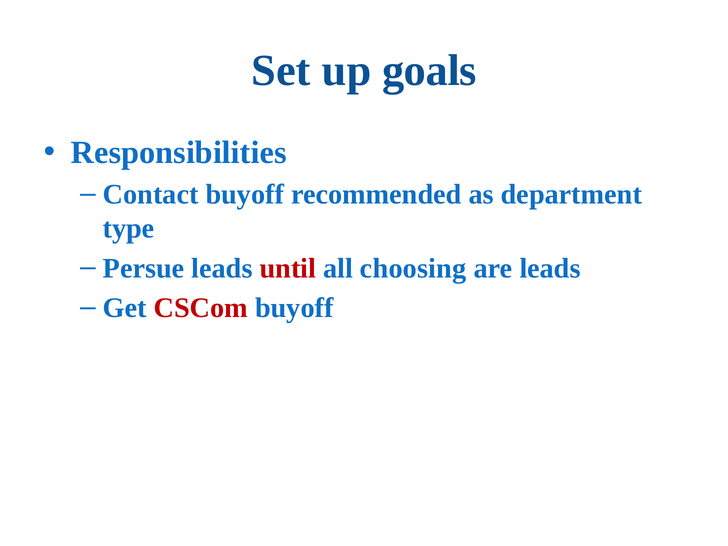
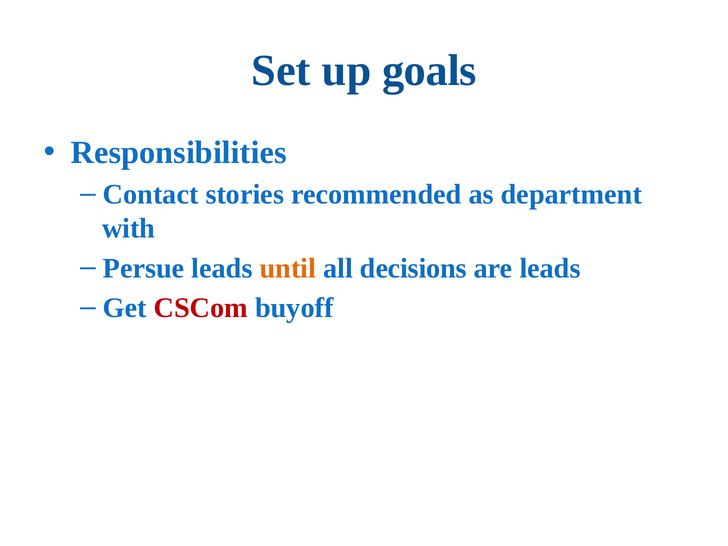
Contact buyoff: buyoff -> stories (245, 195)
type: type -> with (129, 229)
until colour: red -> orange (288, 268)
choosing: choosing -> decisions (413, 268)
